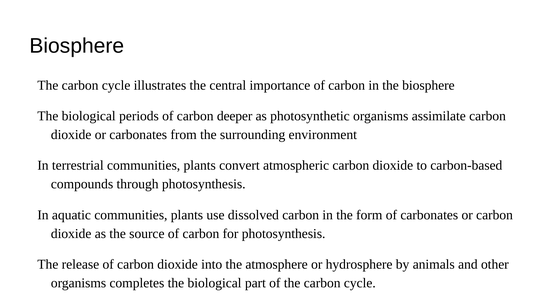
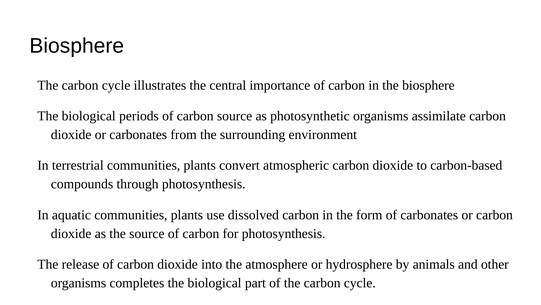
carbon deeper: deeper -> source (235, 116)
